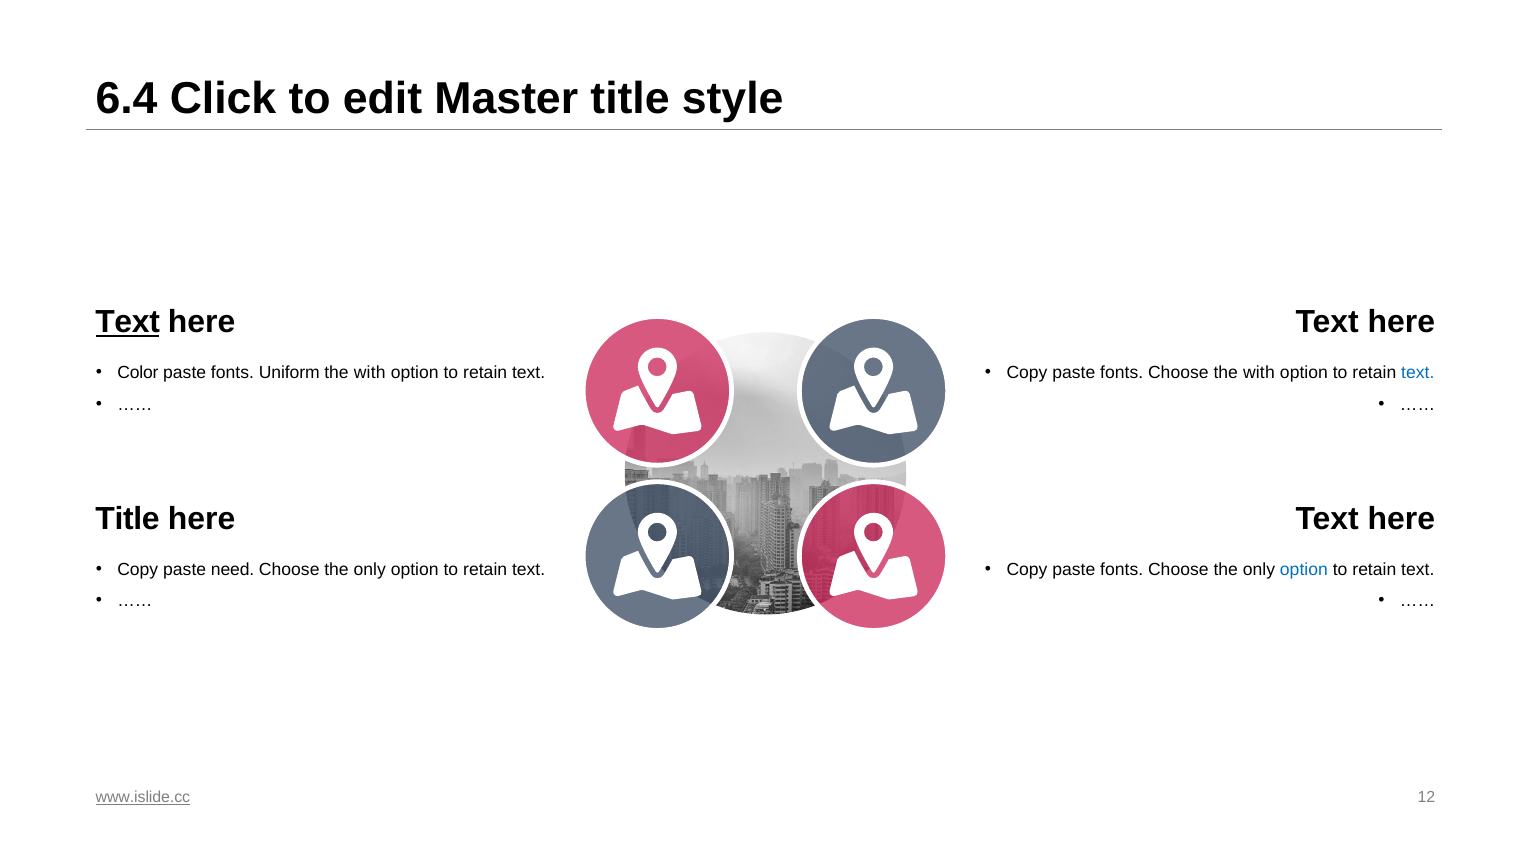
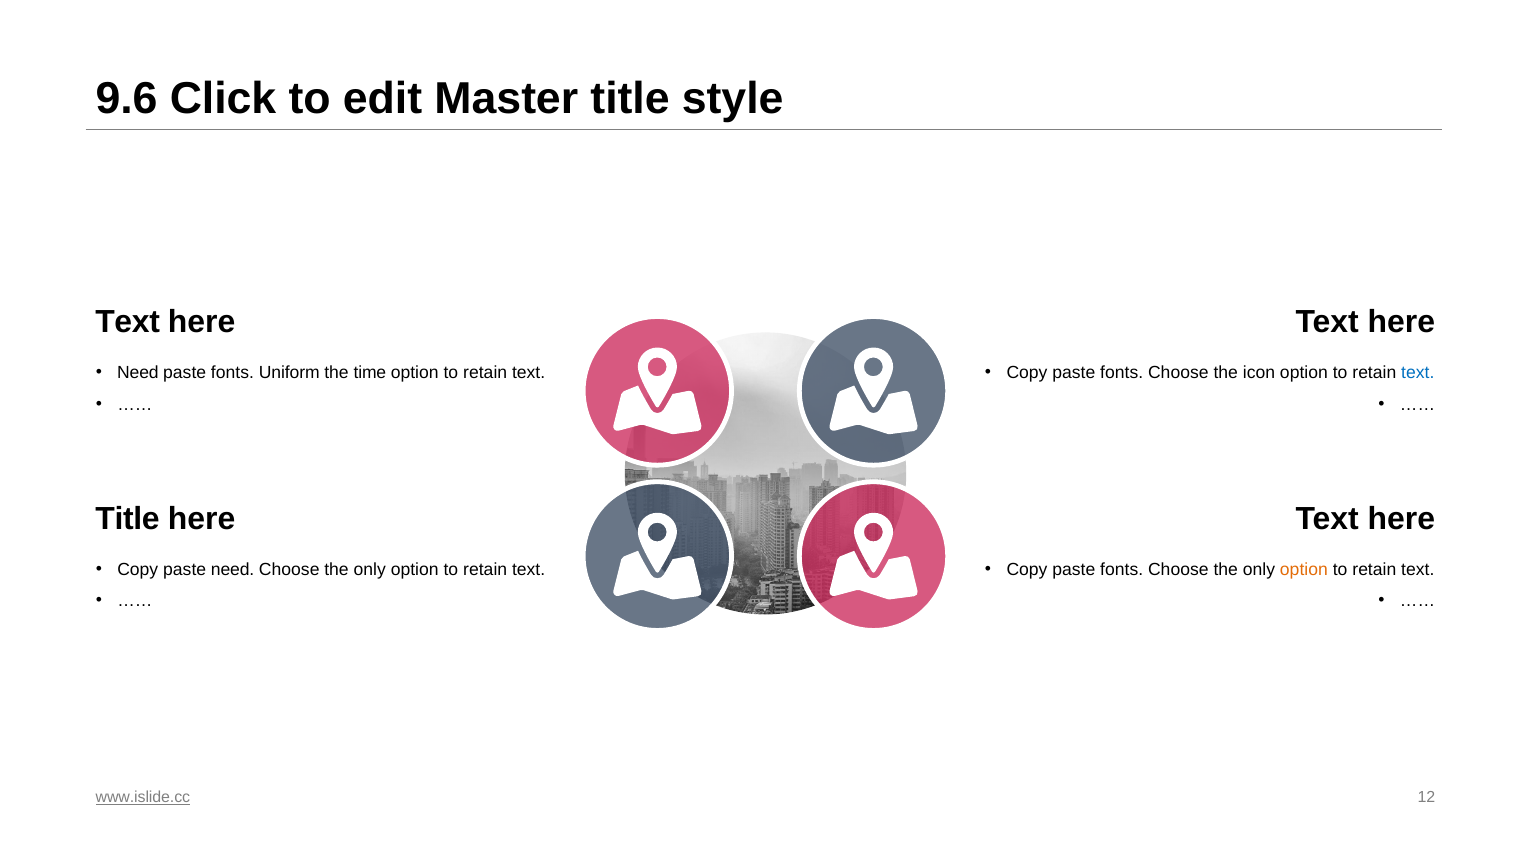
6.4: 6.4 -> 9.6 (127, 99)
Text underline: present -> none (128, 322)
Color: Color -> Need (138, 373)
with: with -> time (370, 373)
Choose the with: with -> icon (1259, 373)
option colour: blue -> orange (1304, 570)
